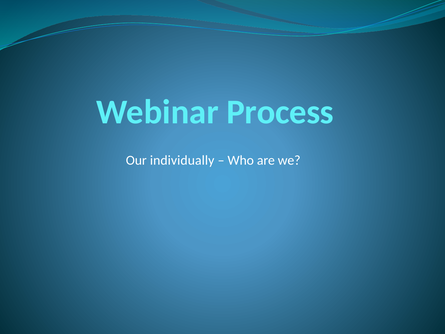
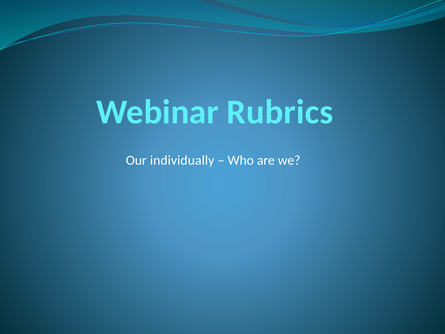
Process: Process -> Rubrics (280, 112)
